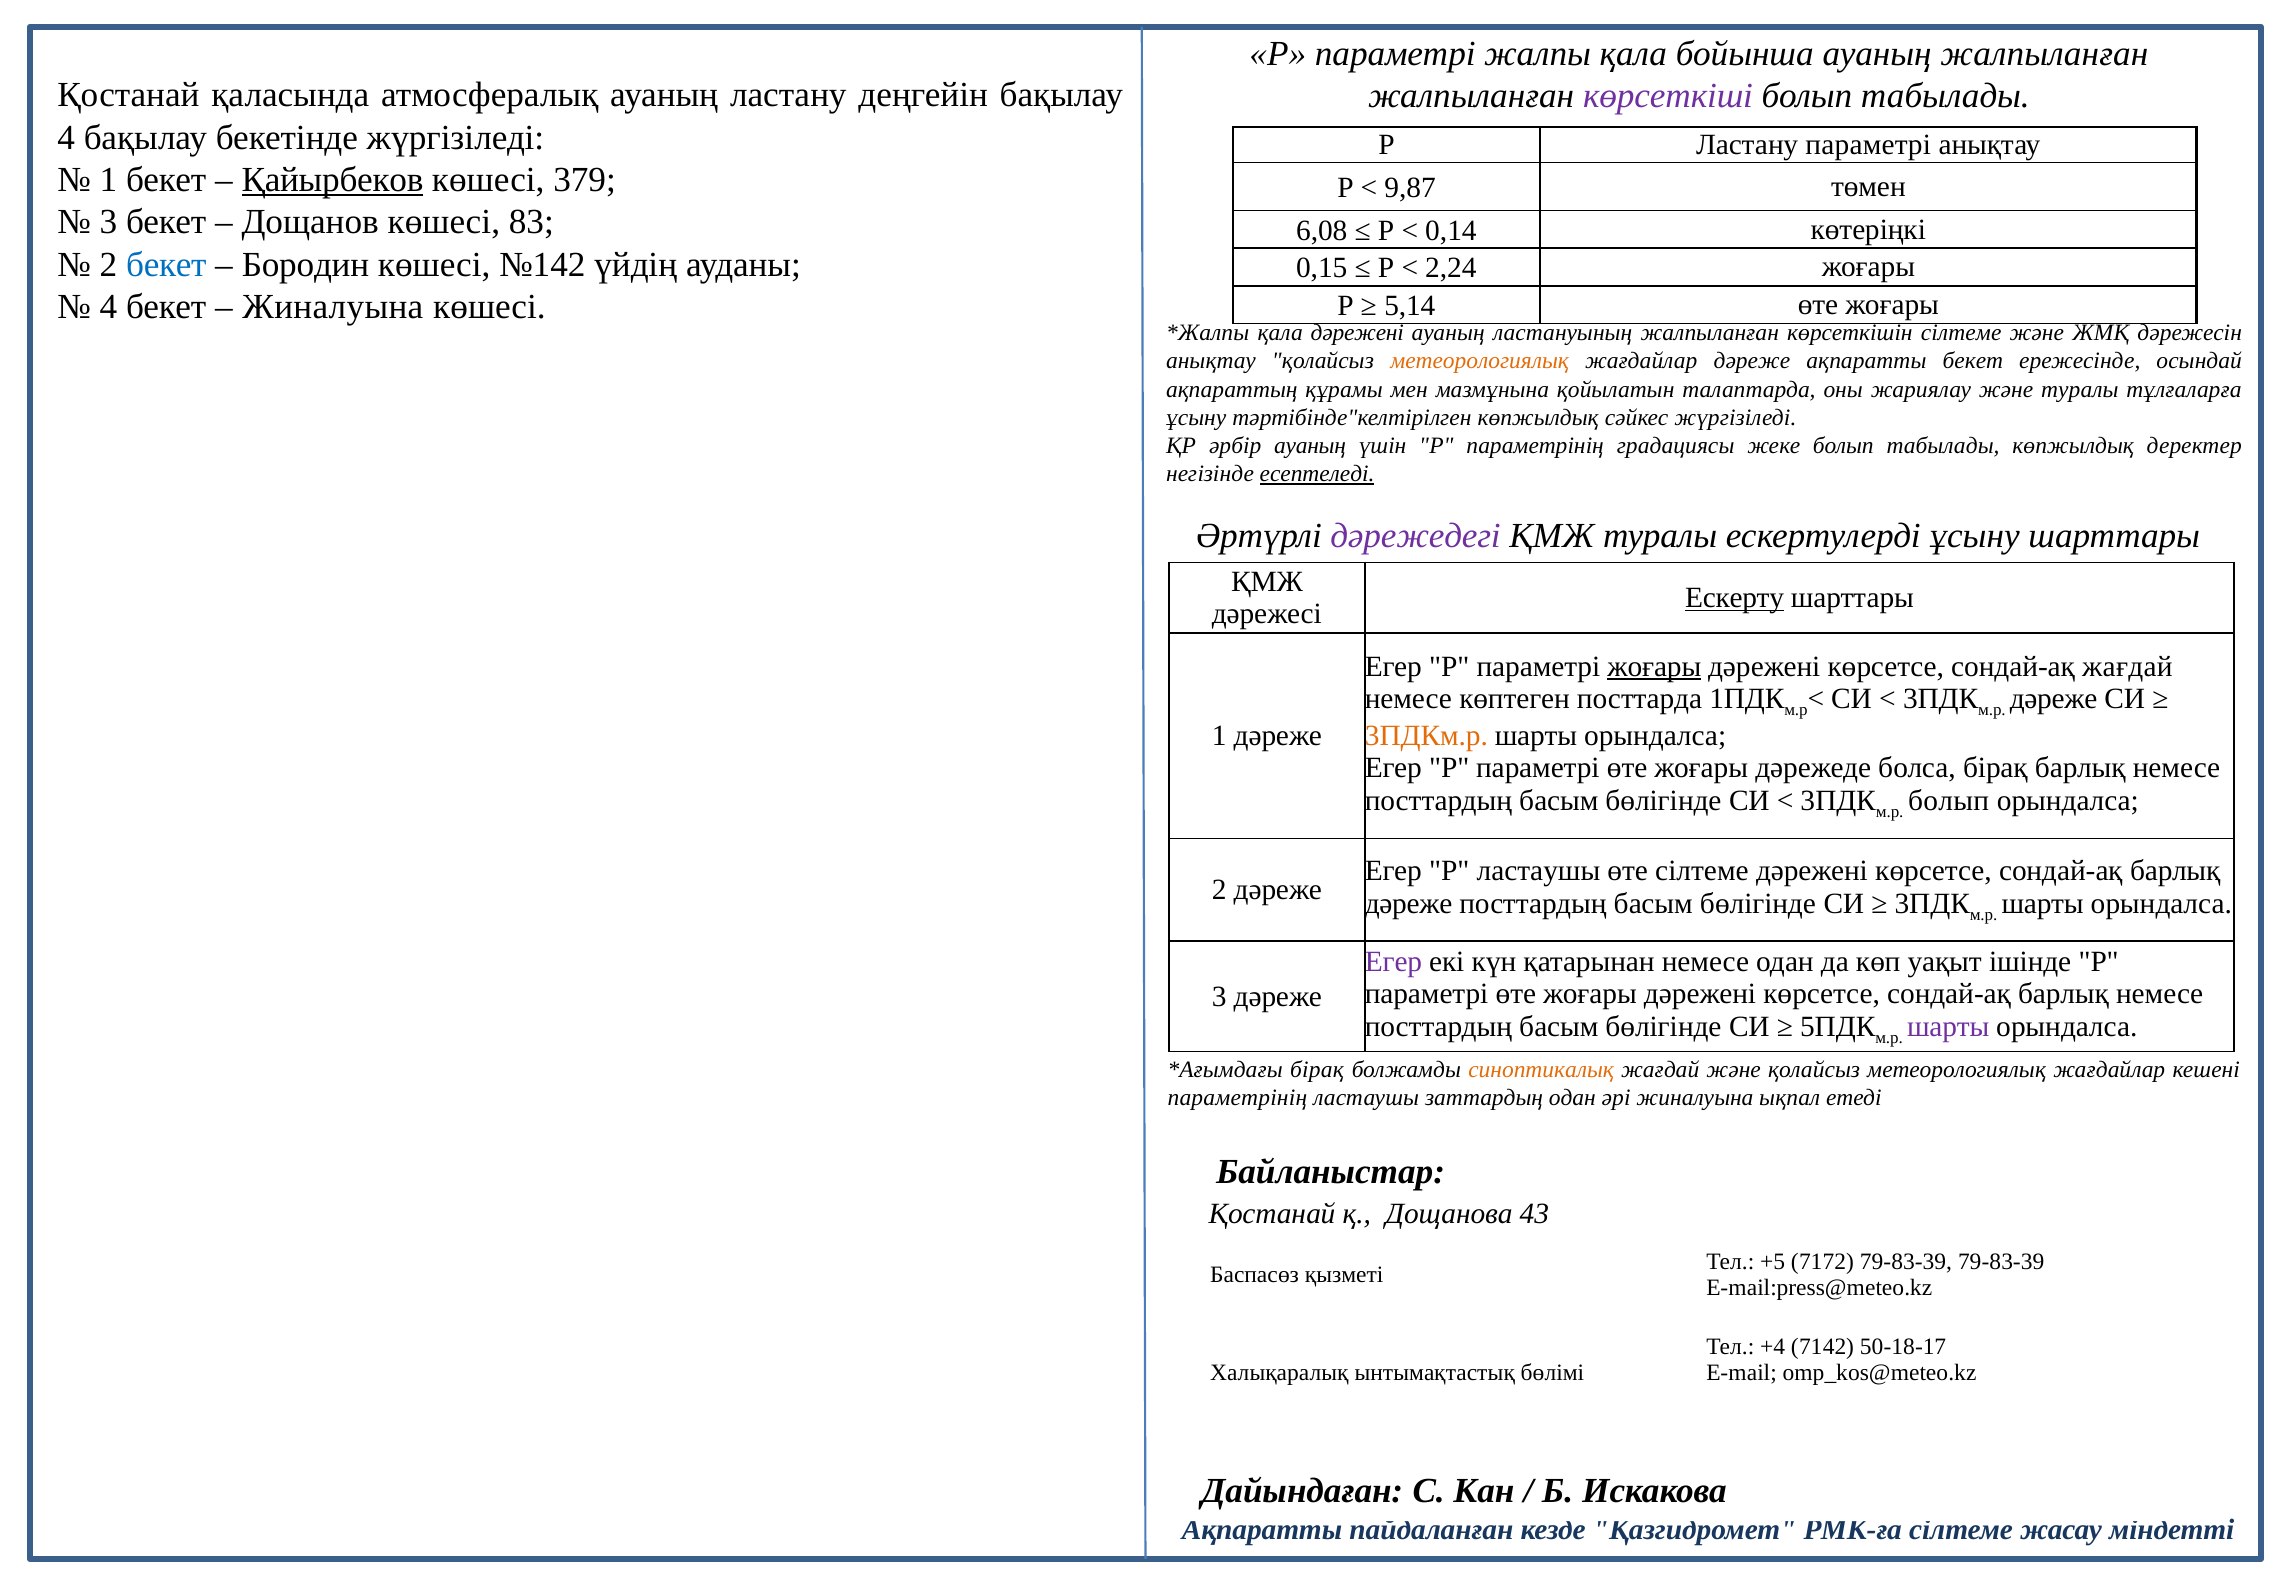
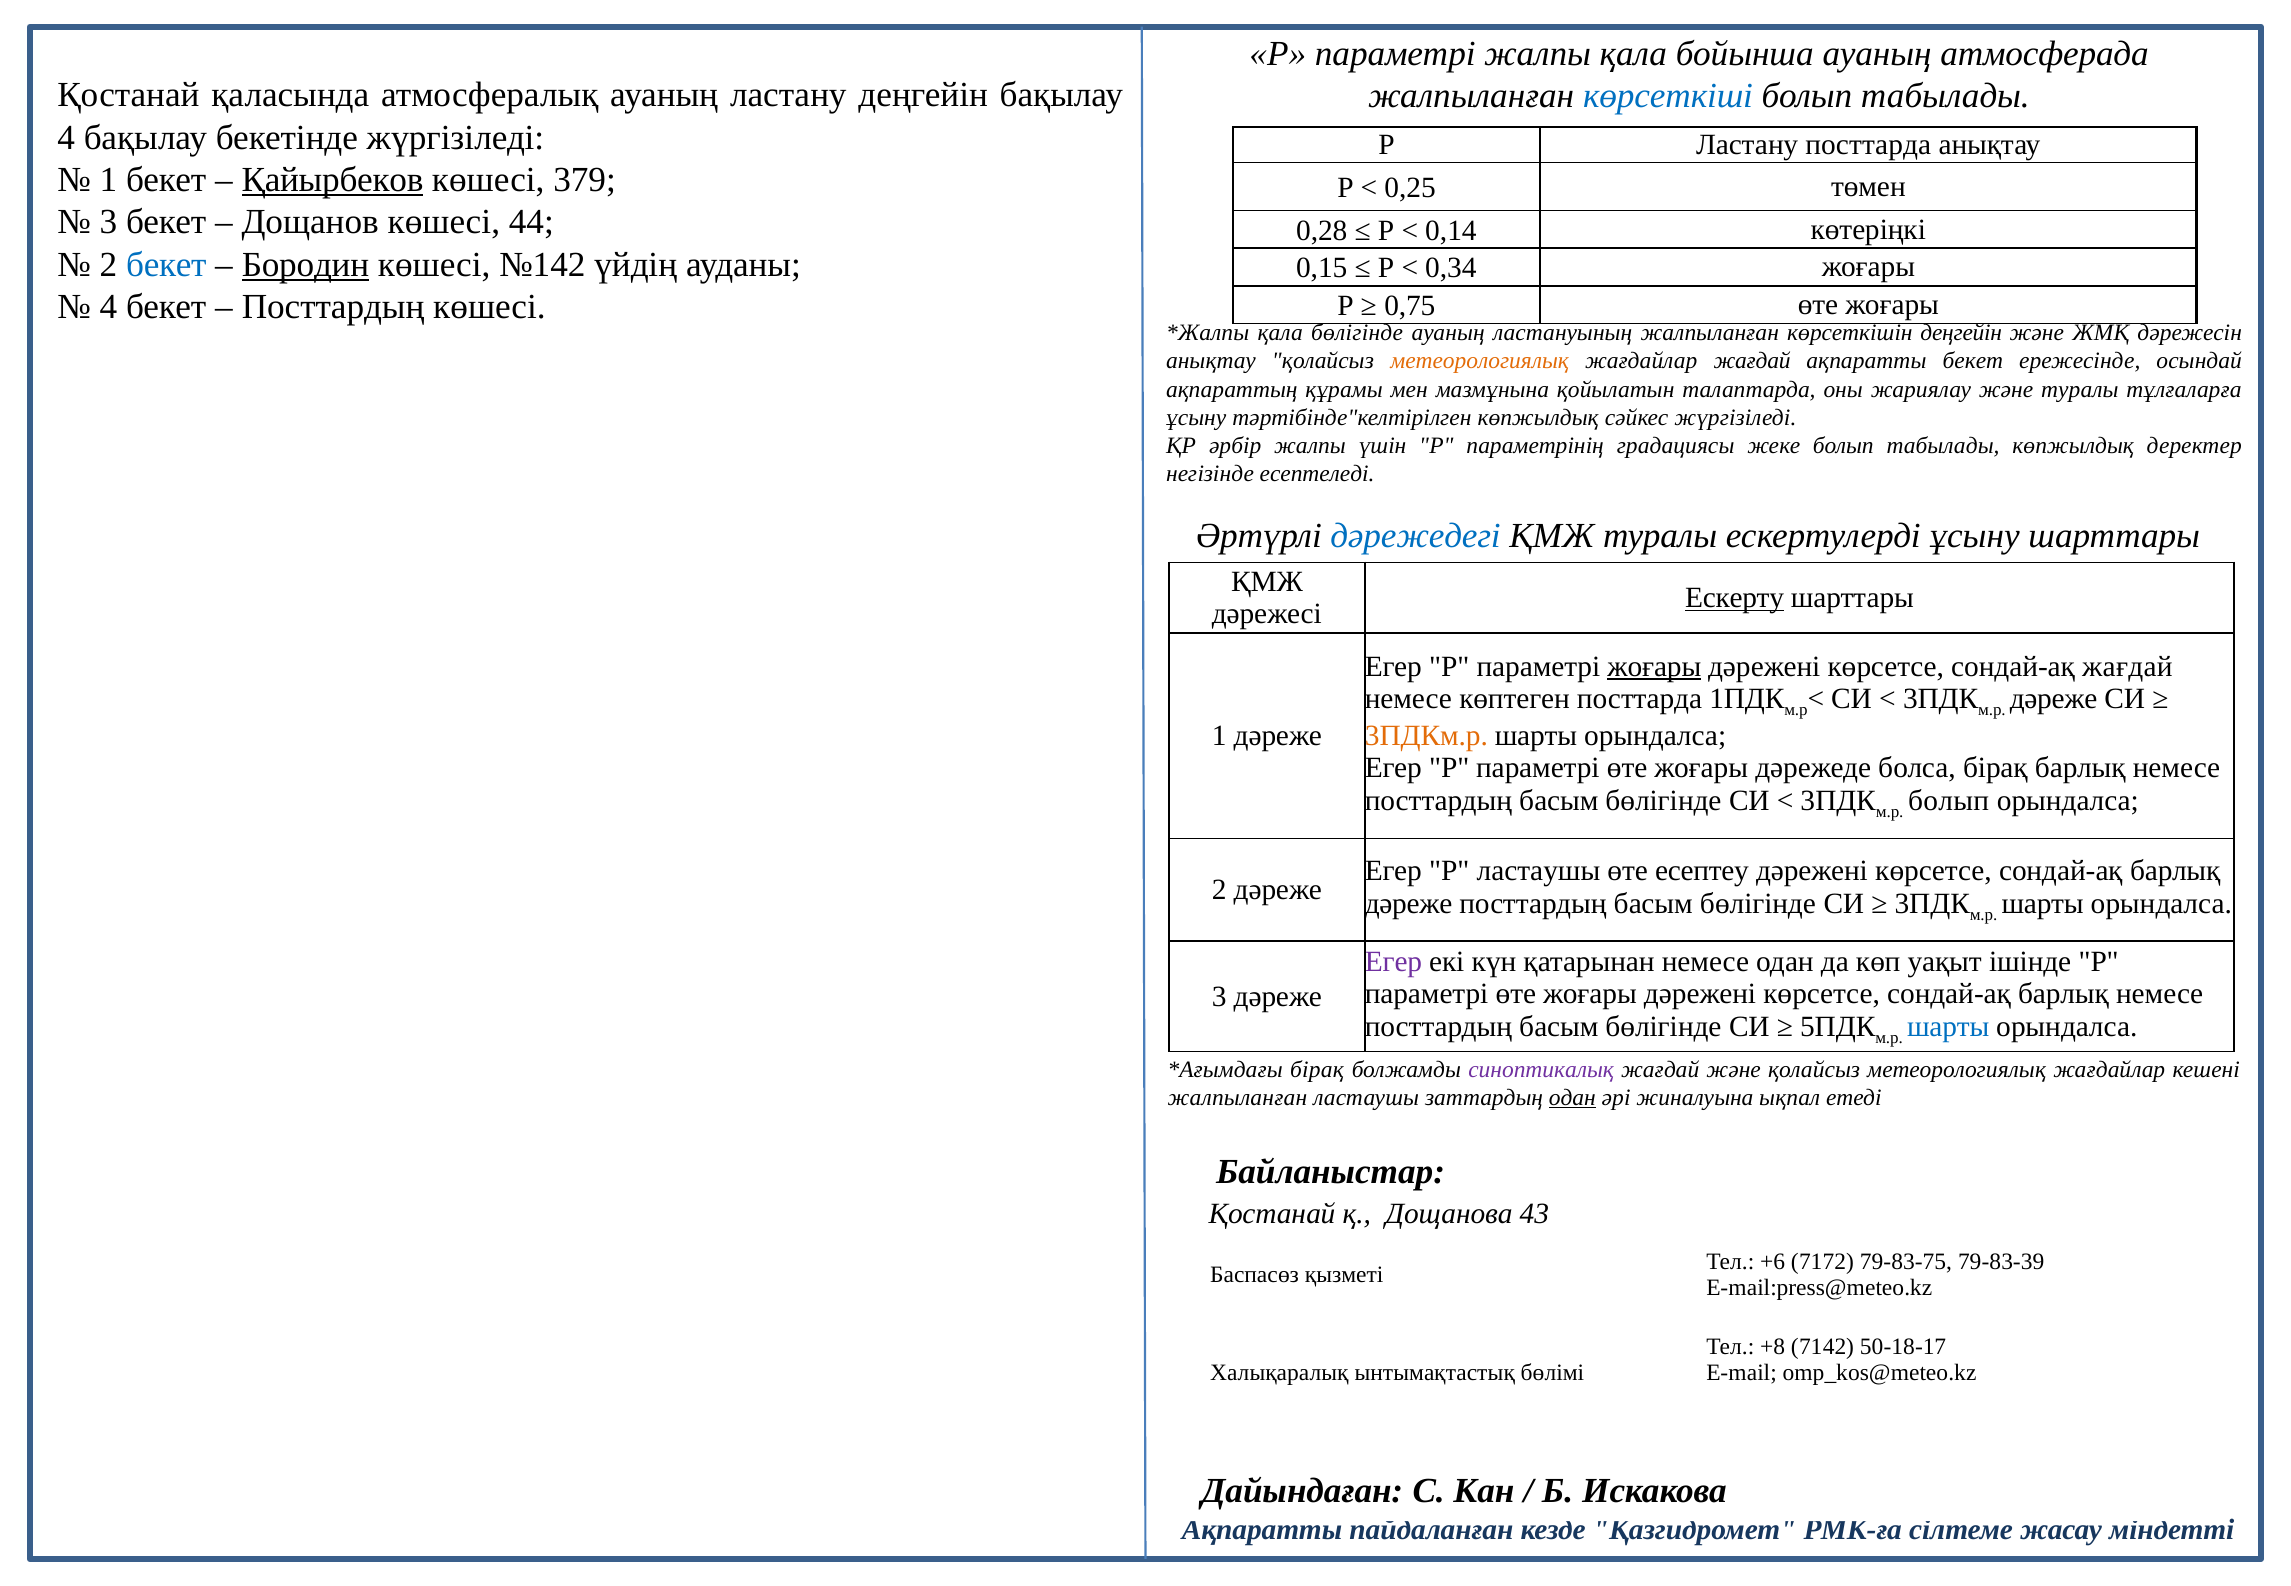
ауаның жалпыланған: жалпыланған -> атмосферада (2045, 54)
көрсеткіші colour: purple -> blue (1668, 96)
Ластану параметрі: параметрі -> посттарда (1868, 145)
9,87: 9,87 -> 0,25 (1410, 188)
83: 83 -> 44 (531, 222)
6,08: 6,08 -> 0,28 (1322, 231)
Бородин underline: none -> present (305, 264)
2,24: 2,24 -> 0,34 (1451, 268)
Жиналуына: Жиналуына -> Посттардың (333, 307)
5,14: 5,14 -> 0,75 (1410, 306)
қала дәрежені: дәрежені -> бөлігінде (1357, 333)
көрсеткішін сілтеме: сілтеме -> деңгейін (1961, 333)
жағдайлар дәреже: дәреже -> жағдай (1752, 361)
әрбір ауаның: ауаның -> жалпы (1310, 446)
есептеледі underline: present -> none (1317, 474)
дәрежедегі colour: purple -> blue (1416, 536)
өте сілтеме: сілтеме -> есептеу (1702, 871)
шарты colour: purple -> blue (1948, 1027)
синоптикалық colour: orange -> purple (1541, 1069)
параметрінің: параметрінің -> жалпыланған (1237, 1098)
одан underline: none -> present (1572, 1098)
+5: +5 -> +6 (1773, 1261)
7172 79-83-39: 79-83-39 -> 79-83-75 (1906, 1261)
+4: +4 -> +8 (1773, 1347)
